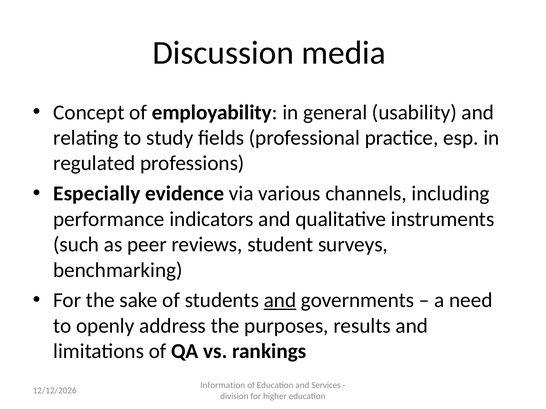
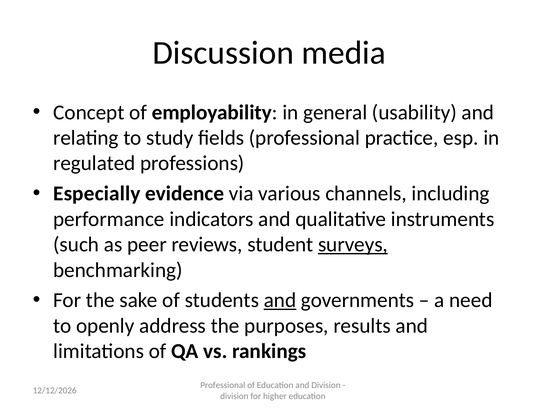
surveys underline: none -> present (353, 245)
Information: Information -> Professional (223, 386)
and Services: Services -> Division (326, 386)
